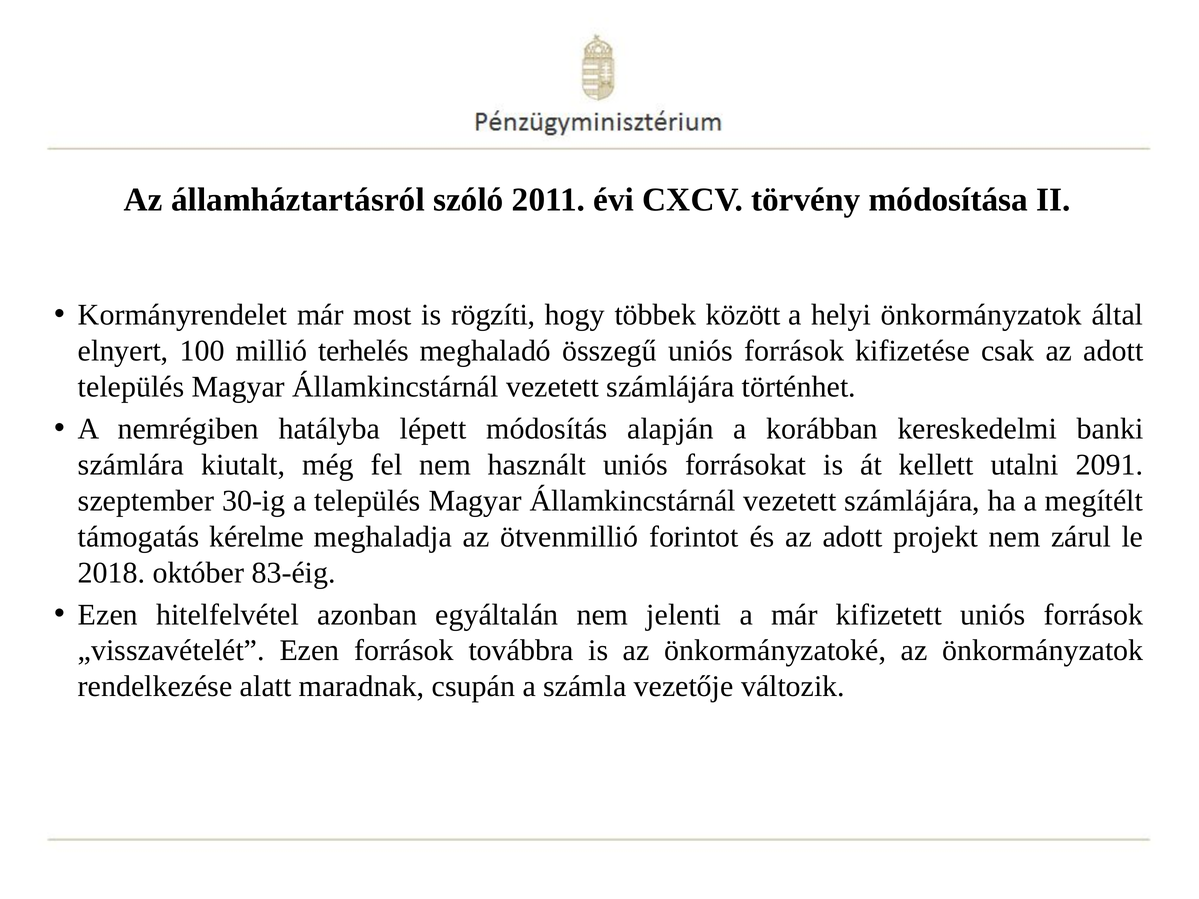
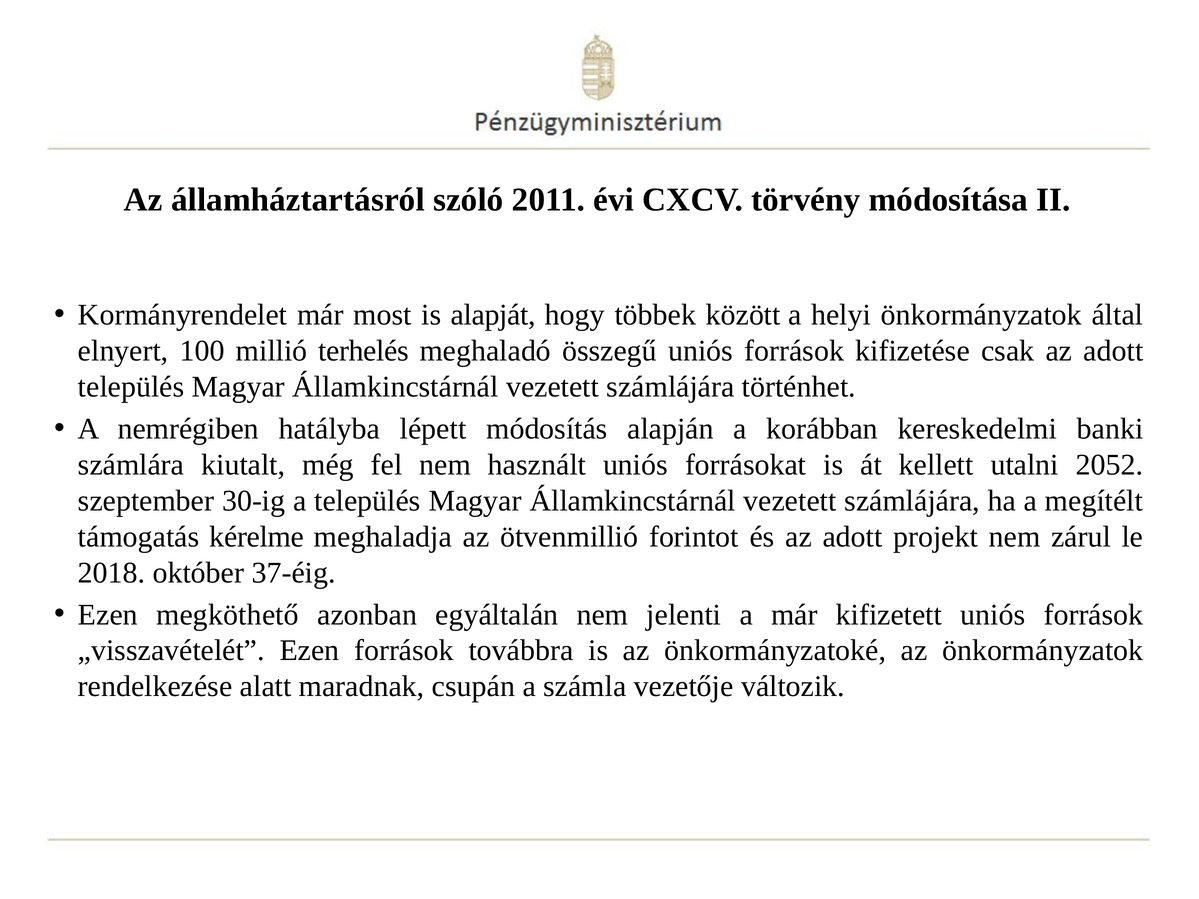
rögzíti: rögzíti -> alapját (493, 315)
2091: 2091 -> 2052 (1109, 465)
83-éig: 83-éig -> 37-éig (294, 573)
hitelfelvétel: hitelfelvétel -> megköthető (227, 615)
